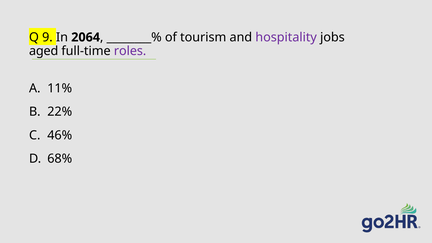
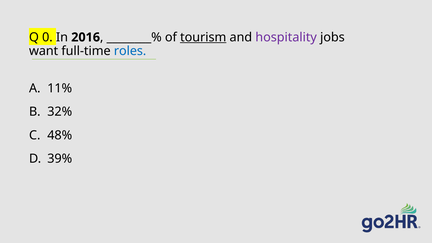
9: 9 -> 0 (47, 37)
2064: 2064 -> 2016 (86, 37)
tourism underline: none -> present (203, 37)
aged: aged -> want (44, 51)
roles colour: purple -> blue (130, 51)
22%: 22% -> 32% (60, 112)
46%: 46% -> 48% (60, 135)
68%: 68% -> 39% (60, 159)
